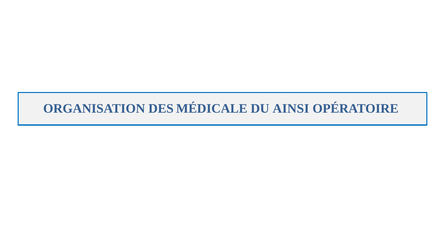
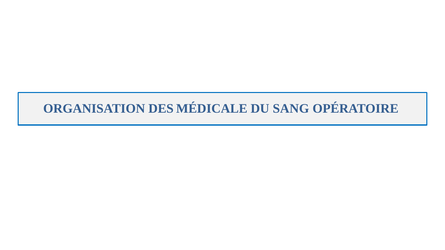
AINSI: AINSI -> SANG (291, 109)
